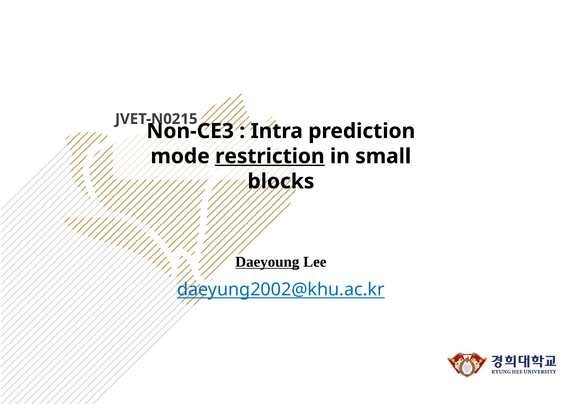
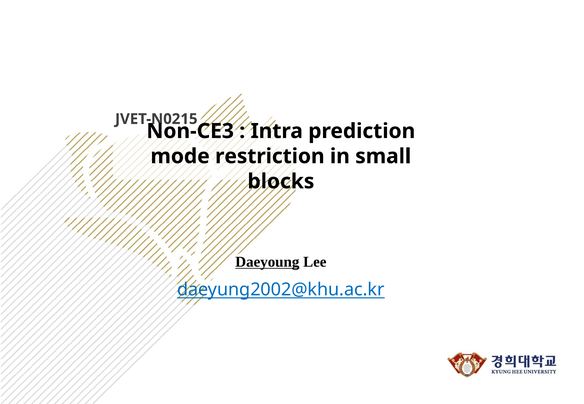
restriction underline: present -> none (270, 156)
